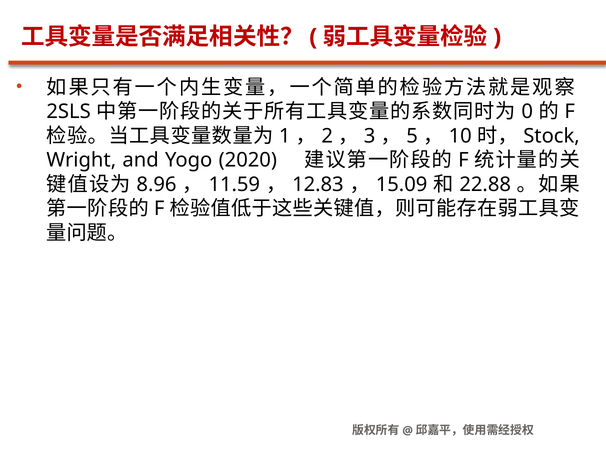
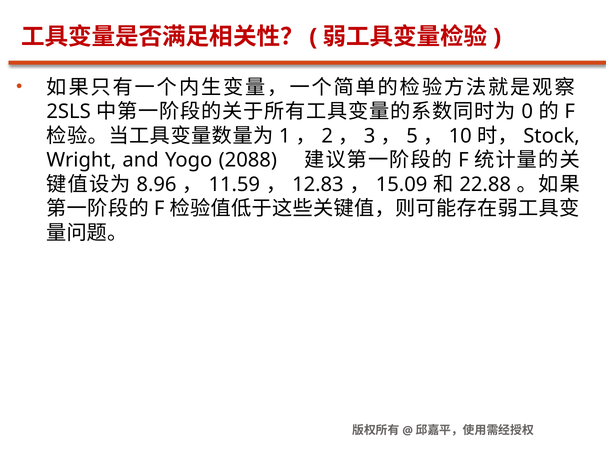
2020: 2020 -> 2088 (248, 160)
